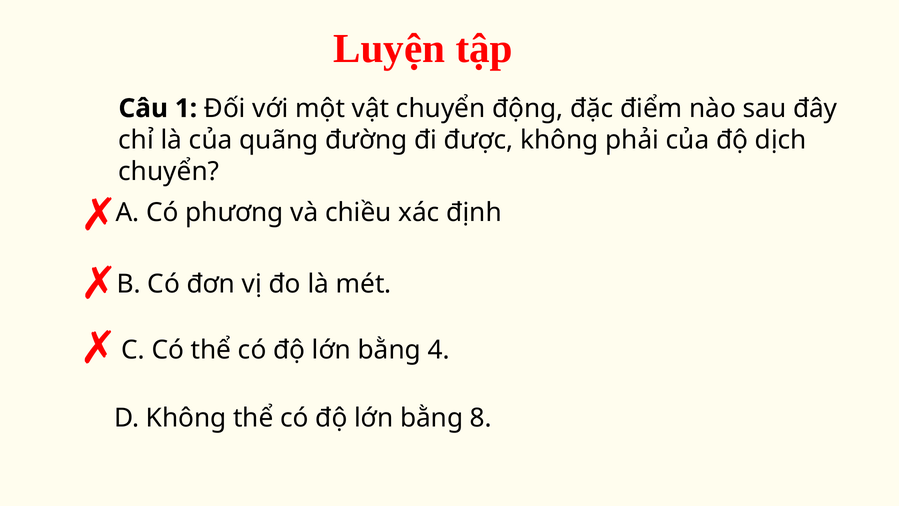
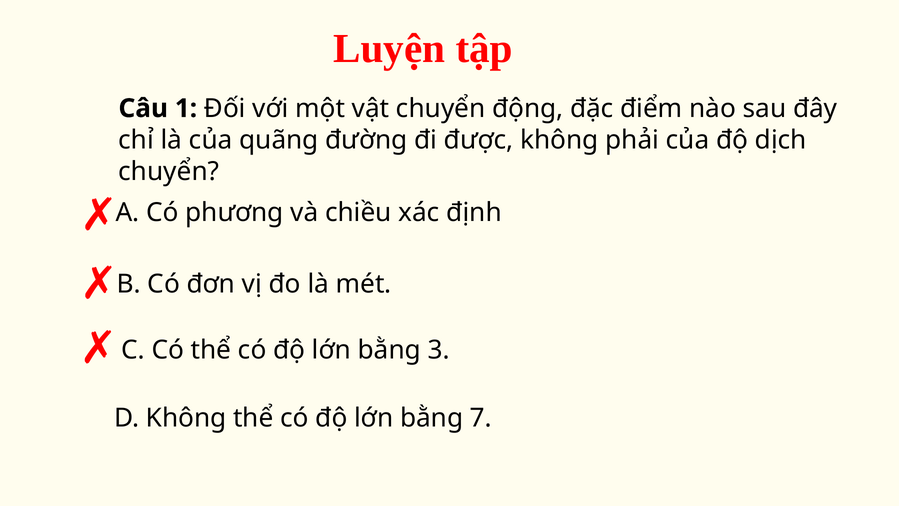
4: 4 -> 3 (439, 350)
8: 8 -> 7 (481, 418)
